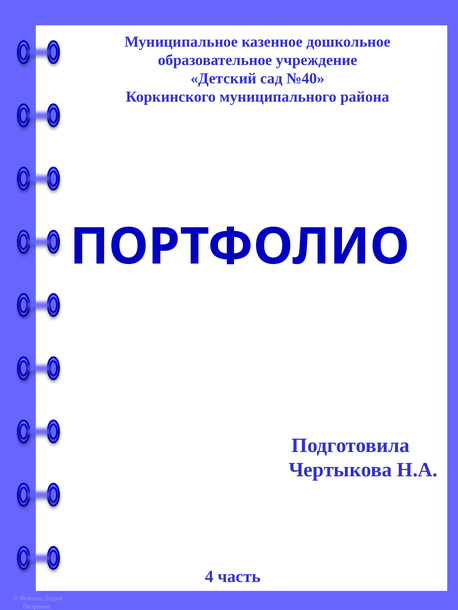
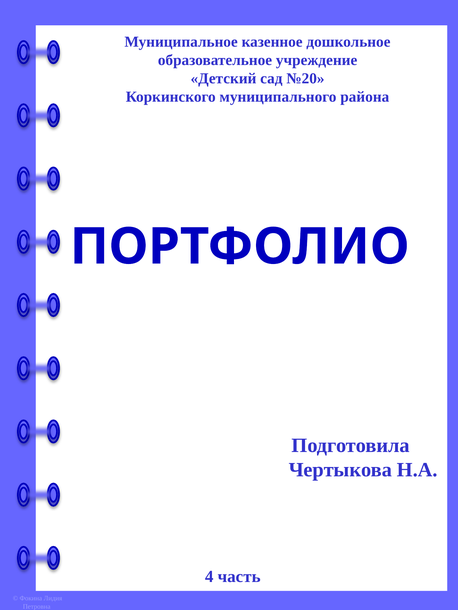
№40: №40 -> №20 (305, 78)
